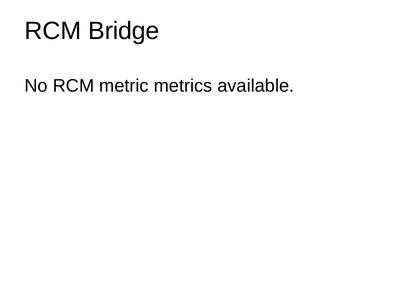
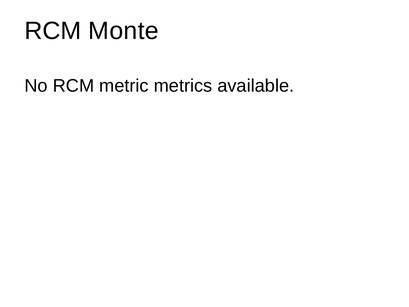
Bridge: Bridge -> Monte (124, 31)
